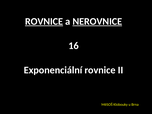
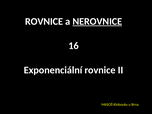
ROVNICE underline: present -> none (44, 21)
